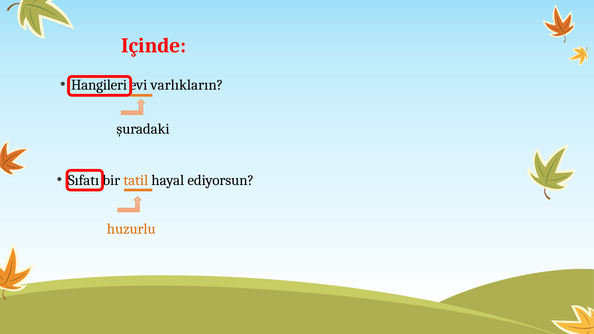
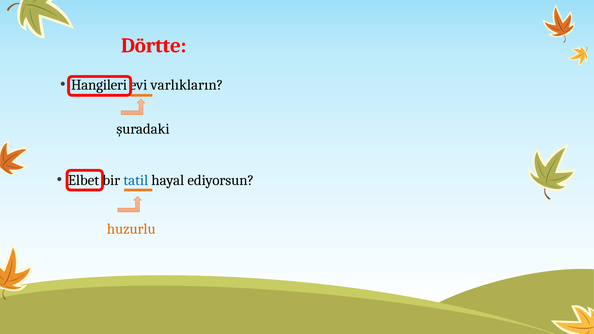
Içinde: Içinde -> Dörtte (154, 46)
Sıfatı: Sıfatı -> Elbet (84, 180)
tatil colour: orange -> blue (136, 180)
